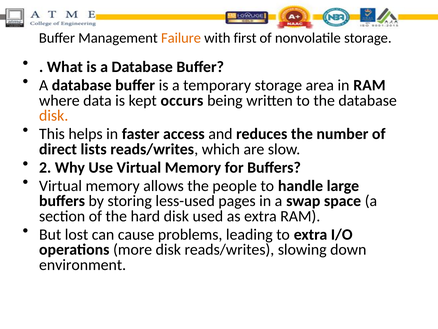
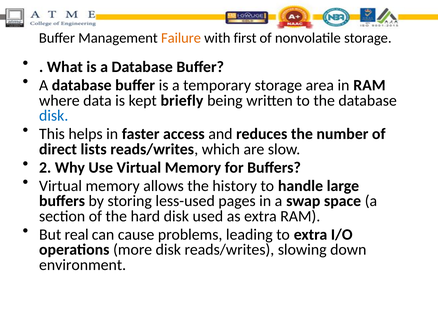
occurs: occurs -> briefly (182, 100)
disk colour: orange -> blue (54, 116)
people: people -> history (235, 186)
lost: lost -> real (77, 234)
